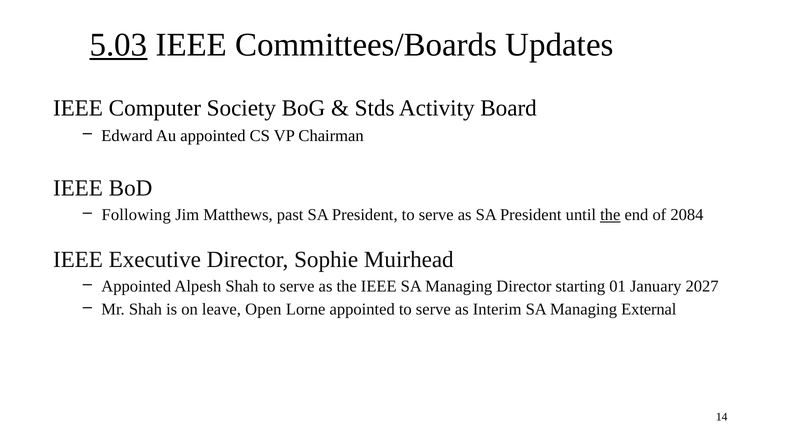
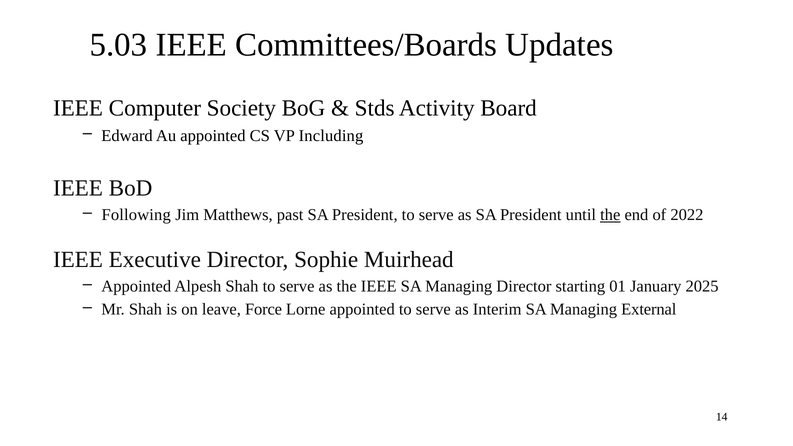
5.03 underline: present -> none (119, 45)
Chairman: Chairman -> Including (331, 136)
2084: 2084 -> 2022 (687, 215)
2027: 2027 -> 2025 (702, 286)
Open: Open -> Force (264, 310)
